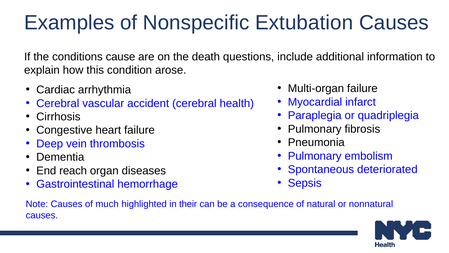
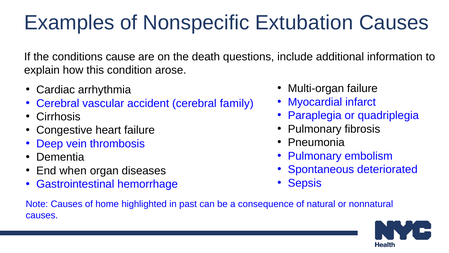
health: health -> family (237, 103)
reach: reach -> when (73, 170)
much: much -> home (107, 204)
their: their -> past (188, 204)
